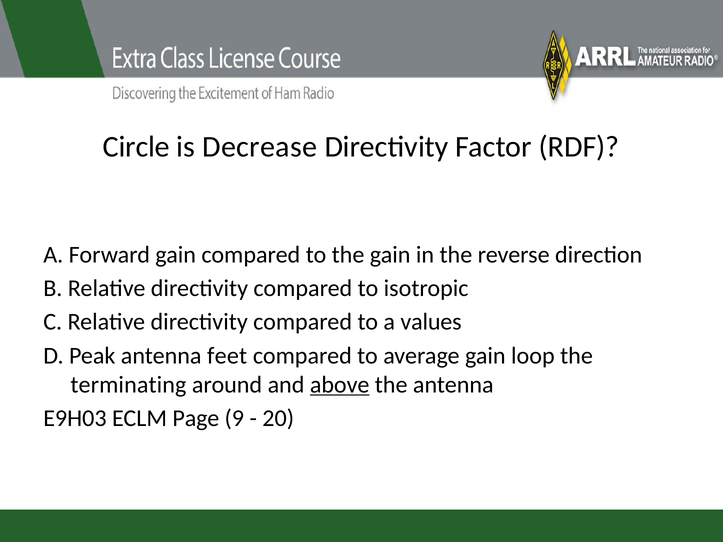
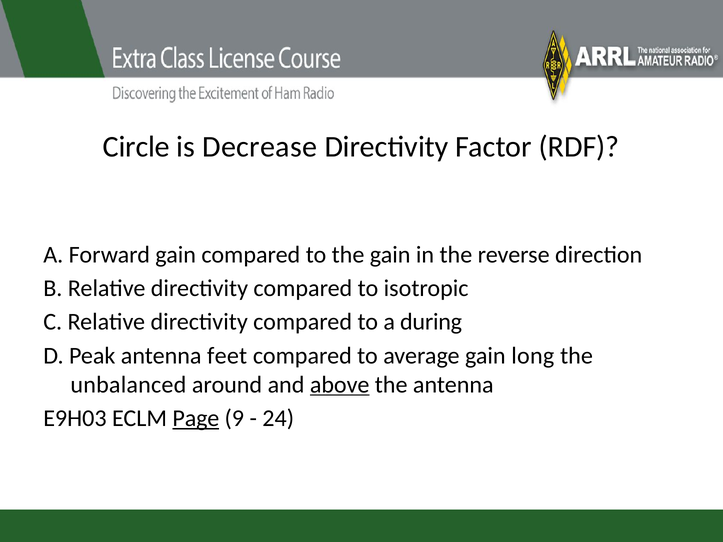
values: values -> during (431, 322)
loop: loop -> long (533, 356)
terminating: terminating -> unbalanced (128, 385)
Page underline: none -> present (196, 419)
20: 20 -> 24 (278, 419)
